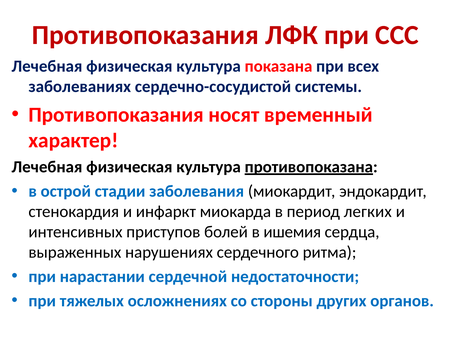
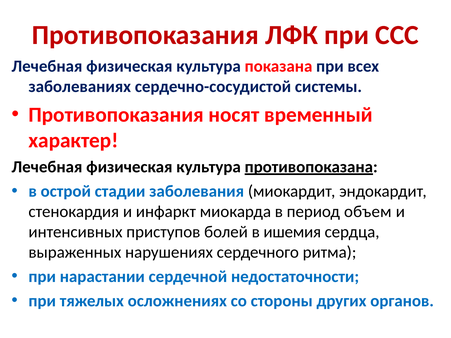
легких: легких -> объем (368, 212)
